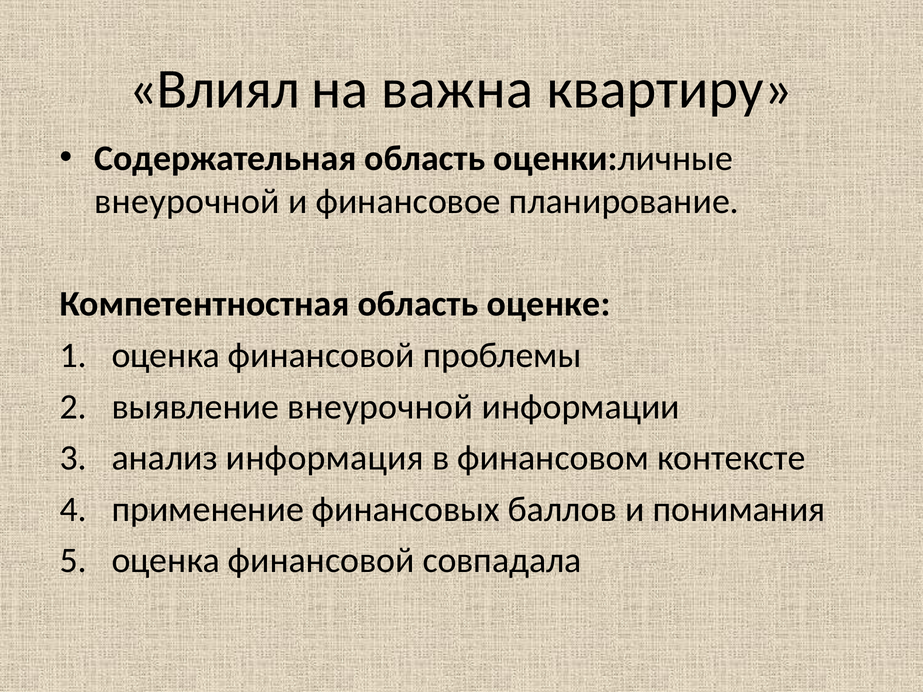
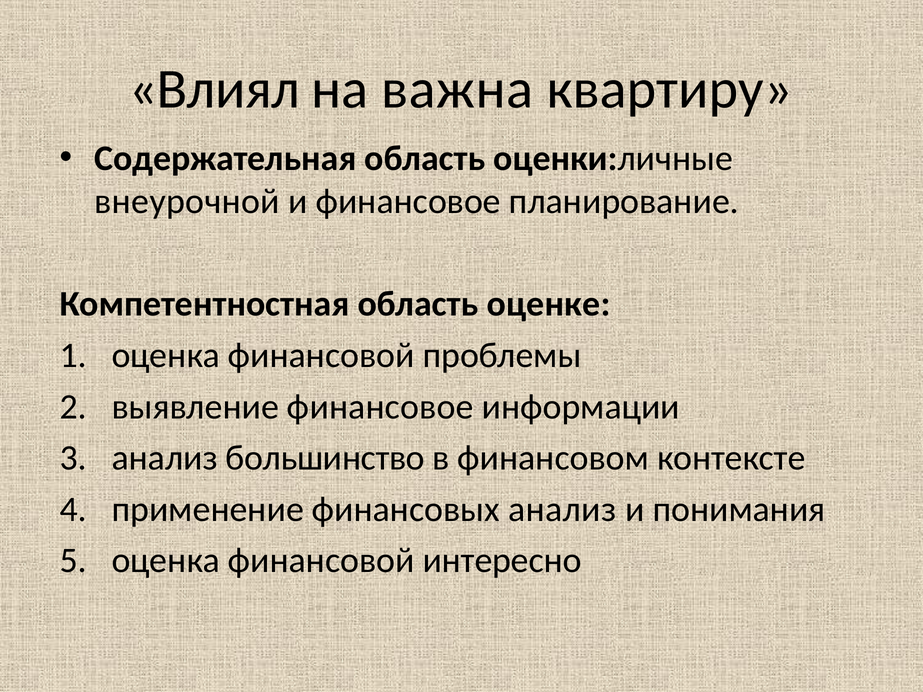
выявление внеурочной: внеурочной -> финансовое (380, 407)
информация: информация -> большинство (325, 458)
финансовых баллов: баллов -> анализ (562, 509)
совпадала: совпадала -> интересно (502, 561)
